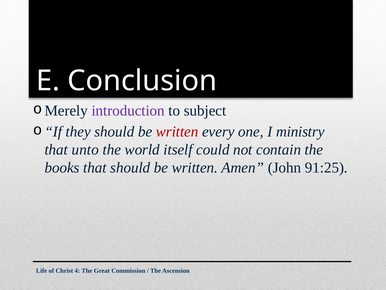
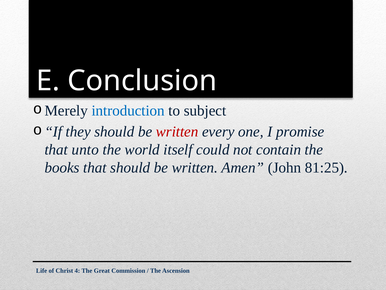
introduction colour: purple -> blue (128, 110)
ministry: ministry -> promise (300, 131)
91:25: 91:25 -> 81:25 (326, 167)
